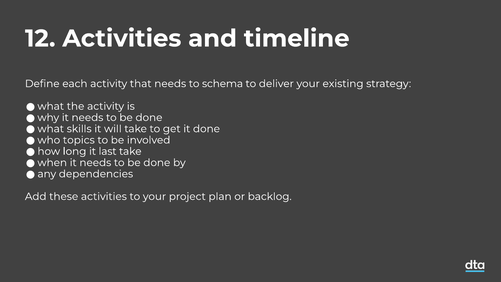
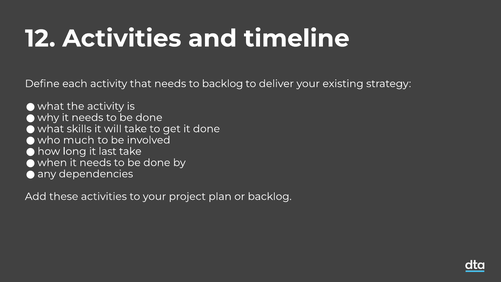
to schema: schema -> backlog (223, 84)
topics: topics -> much (79, 140)
